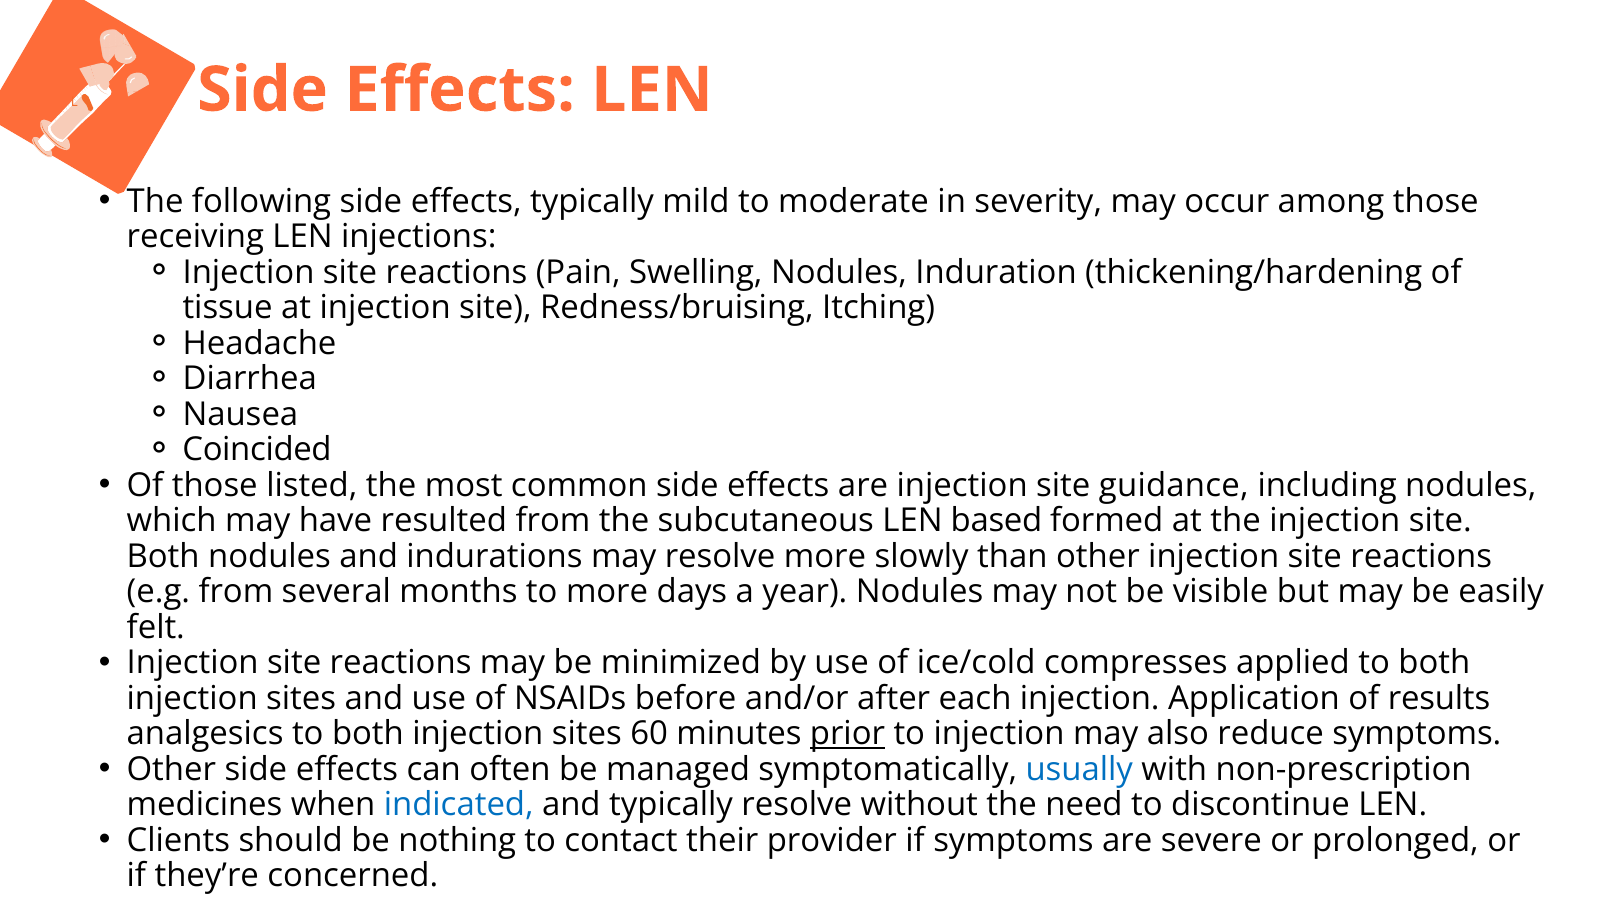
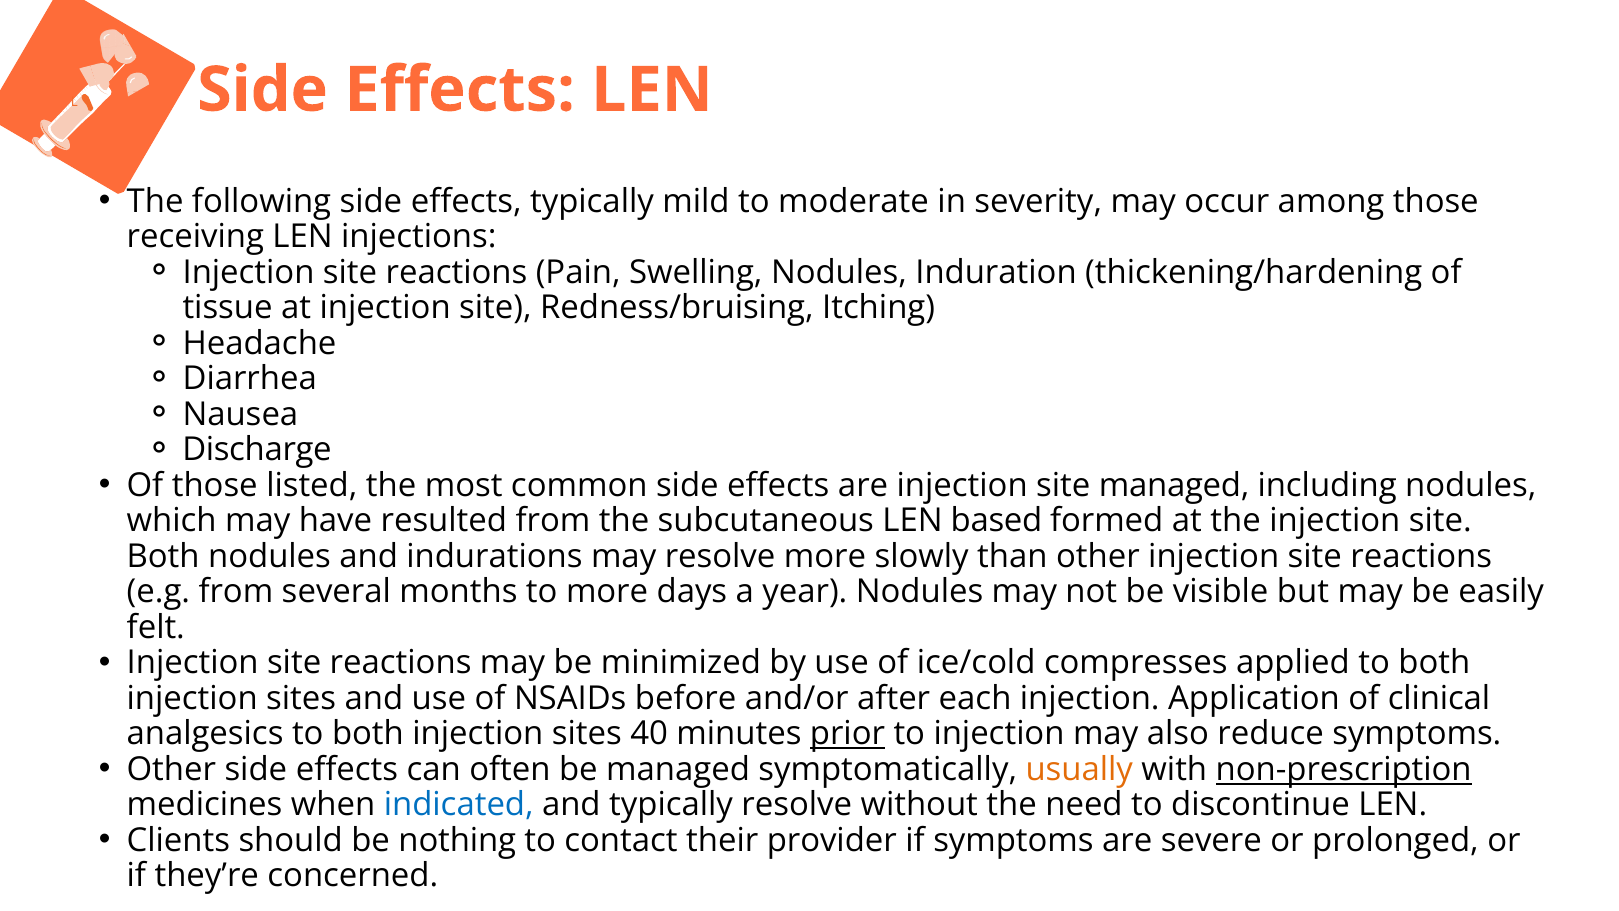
Coincided: Coincided -> Discharge (257, 450)
site guidance: guidance -> managed (1174, 485)
results: results -> clinical (1439, 698)
60: 60 -> 40 (649, 734)
usually colour: blue -> orange (1079, 769)
non-prescription underline: none -> present (1344, 769)
